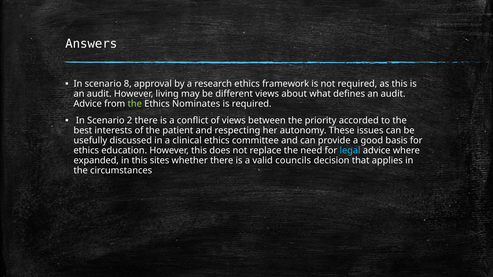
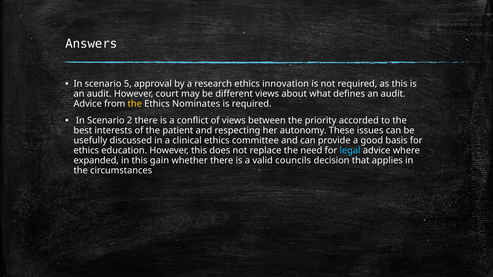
8: 8 -> 5 (128, 84)
framework: framework -> innovation (286, 84)
living: living -> court (167, 94)
the colour: light green -> yellow (135, 104)
sites: sites -> gain (159, 161)
